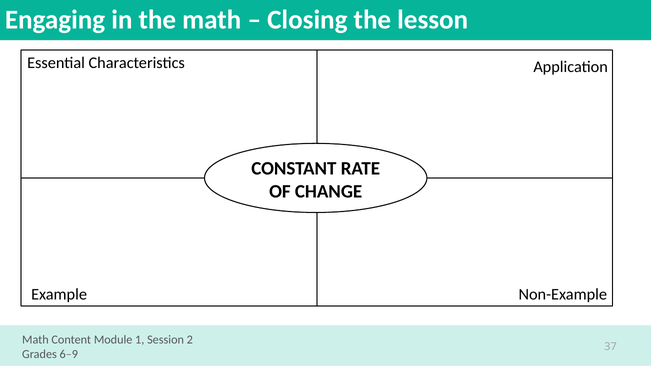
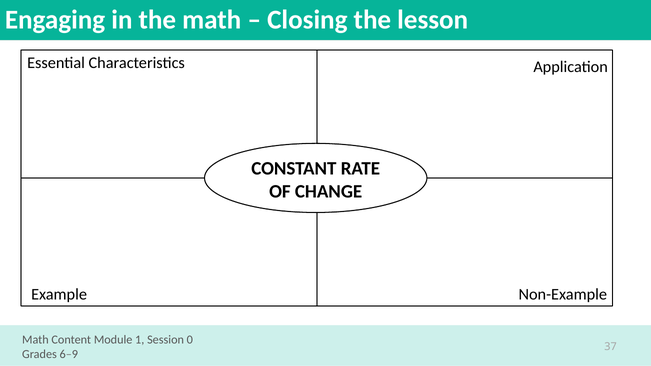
2: 2 -> 0 (190, 340)
